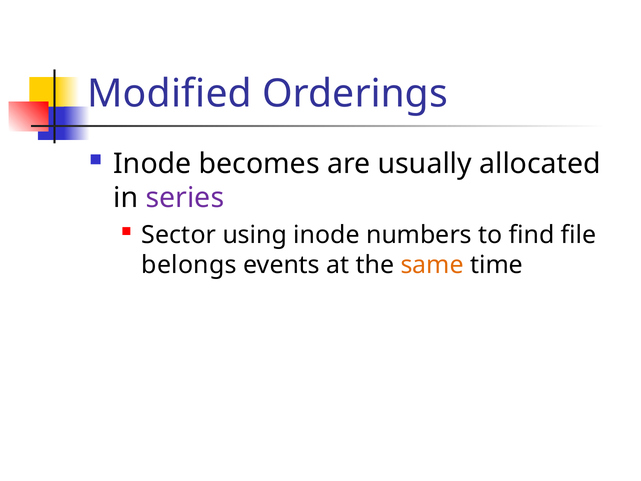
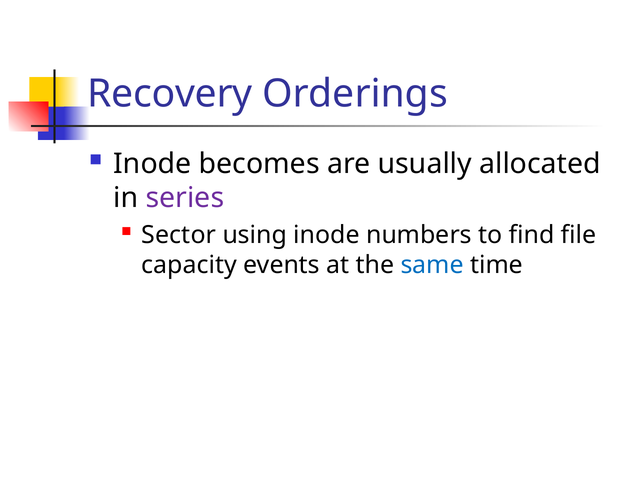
Modified: Modified -> Recovery (170, 94)
belongs: belongs -> capacity (189, 265)
same colour: orange -> blue (432, 265)
